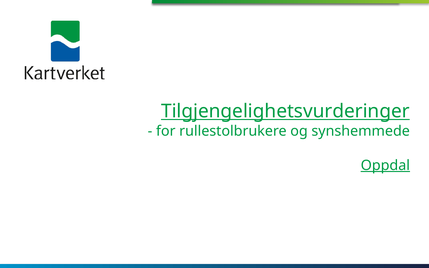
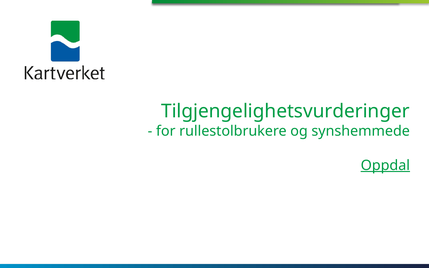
Tilgjengelighetsvurderinger underline: present -> none (285, 111)
